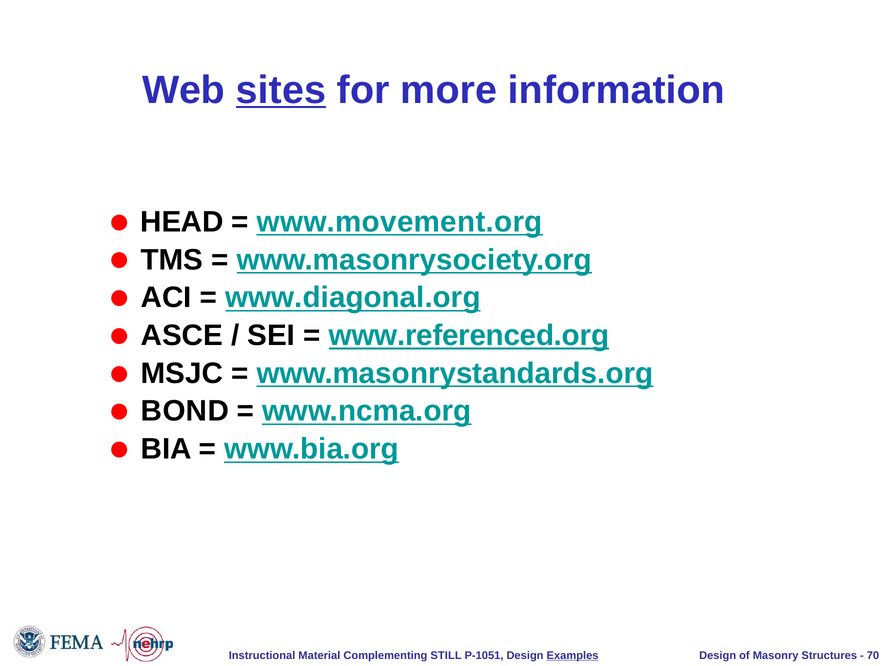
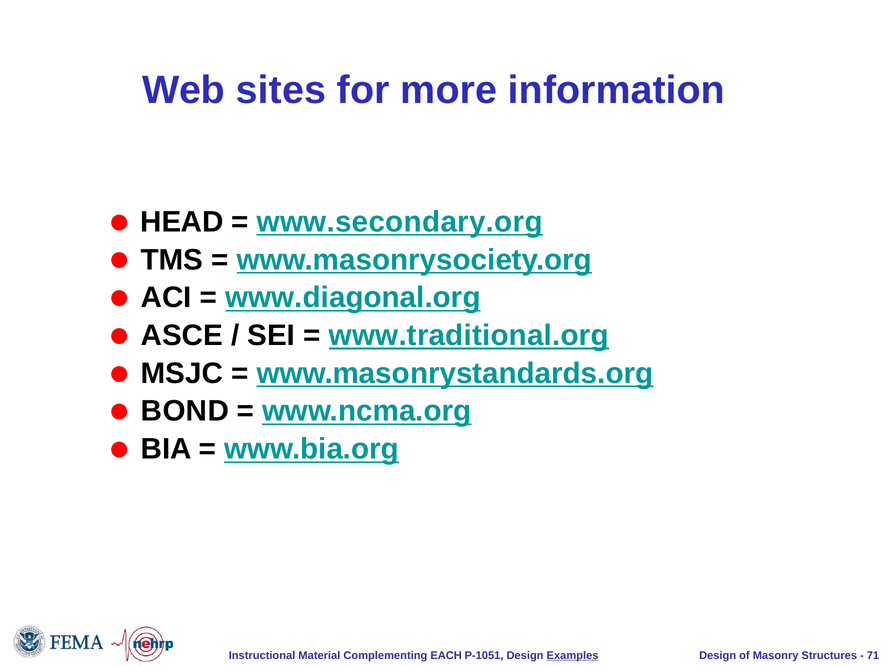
sites underline: present -> none (281, 90)
www.movement.org: www.movement.org -> www.secondary.org (400, 222)
www.referenced.org: www.referenced.org -> www.traditional.org (469, 336)
STILL: STILL -> EACH (446, 656)
70: 70 -> 71 (873, 656)
